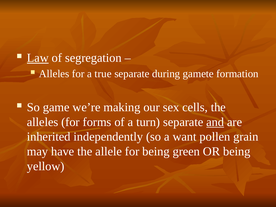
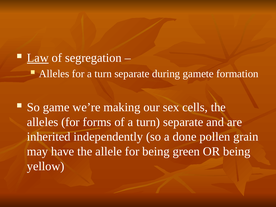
for a true: true -> turn (103, 74)
and underline: present -> none (215, 122)
want: want -> done (185, 137)
